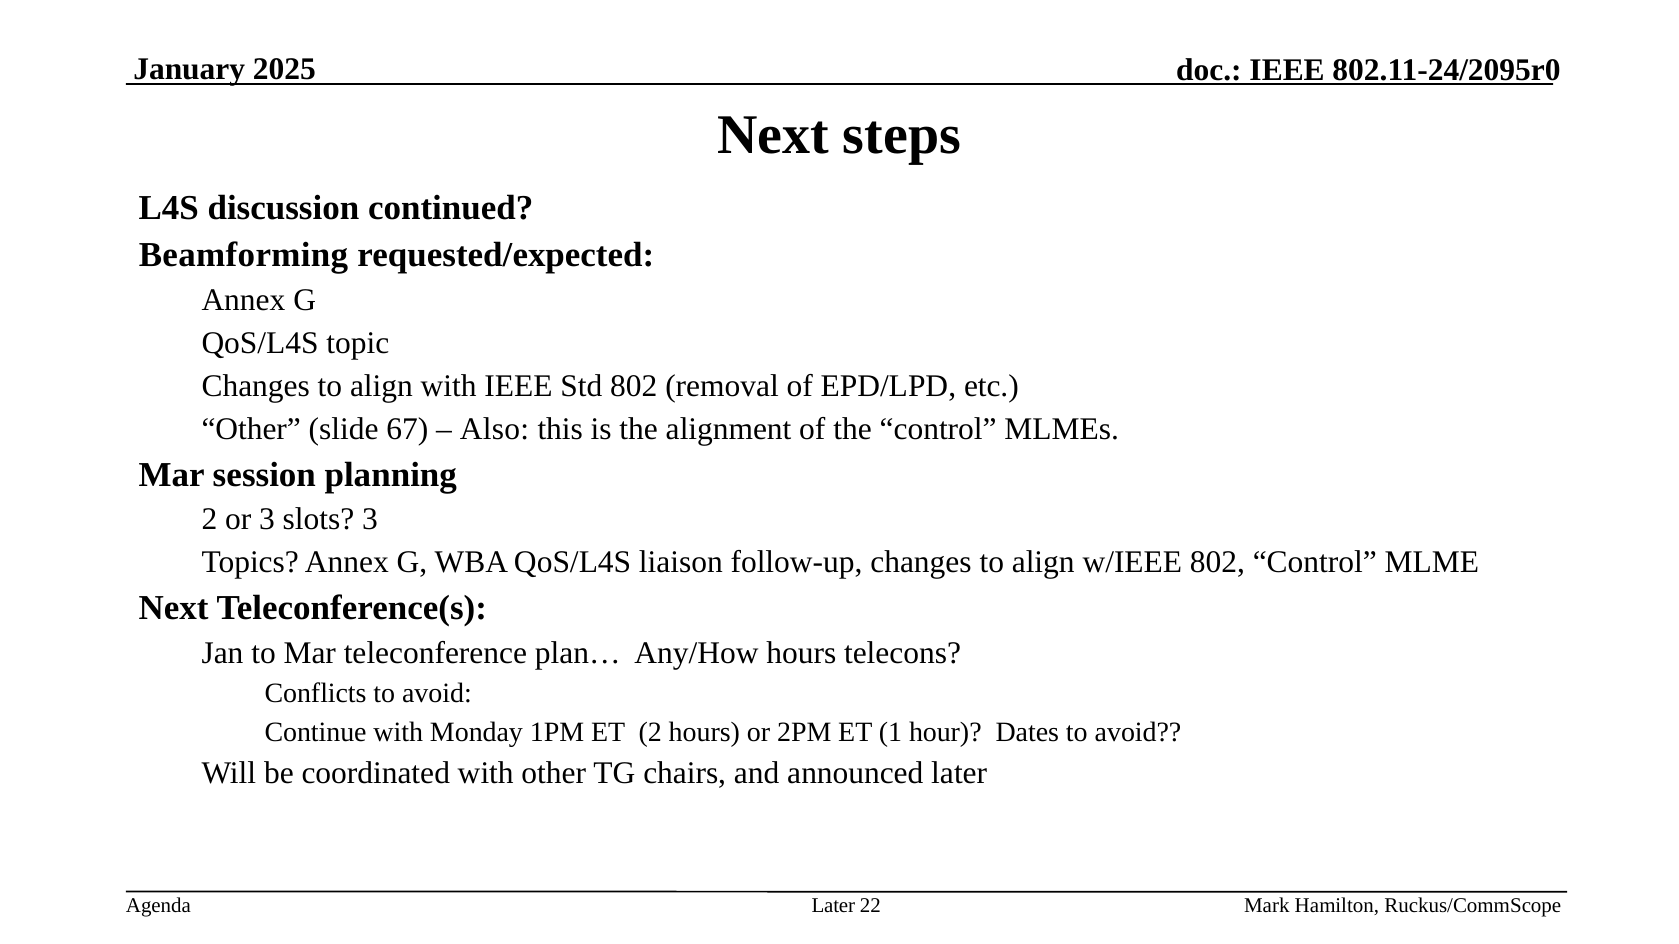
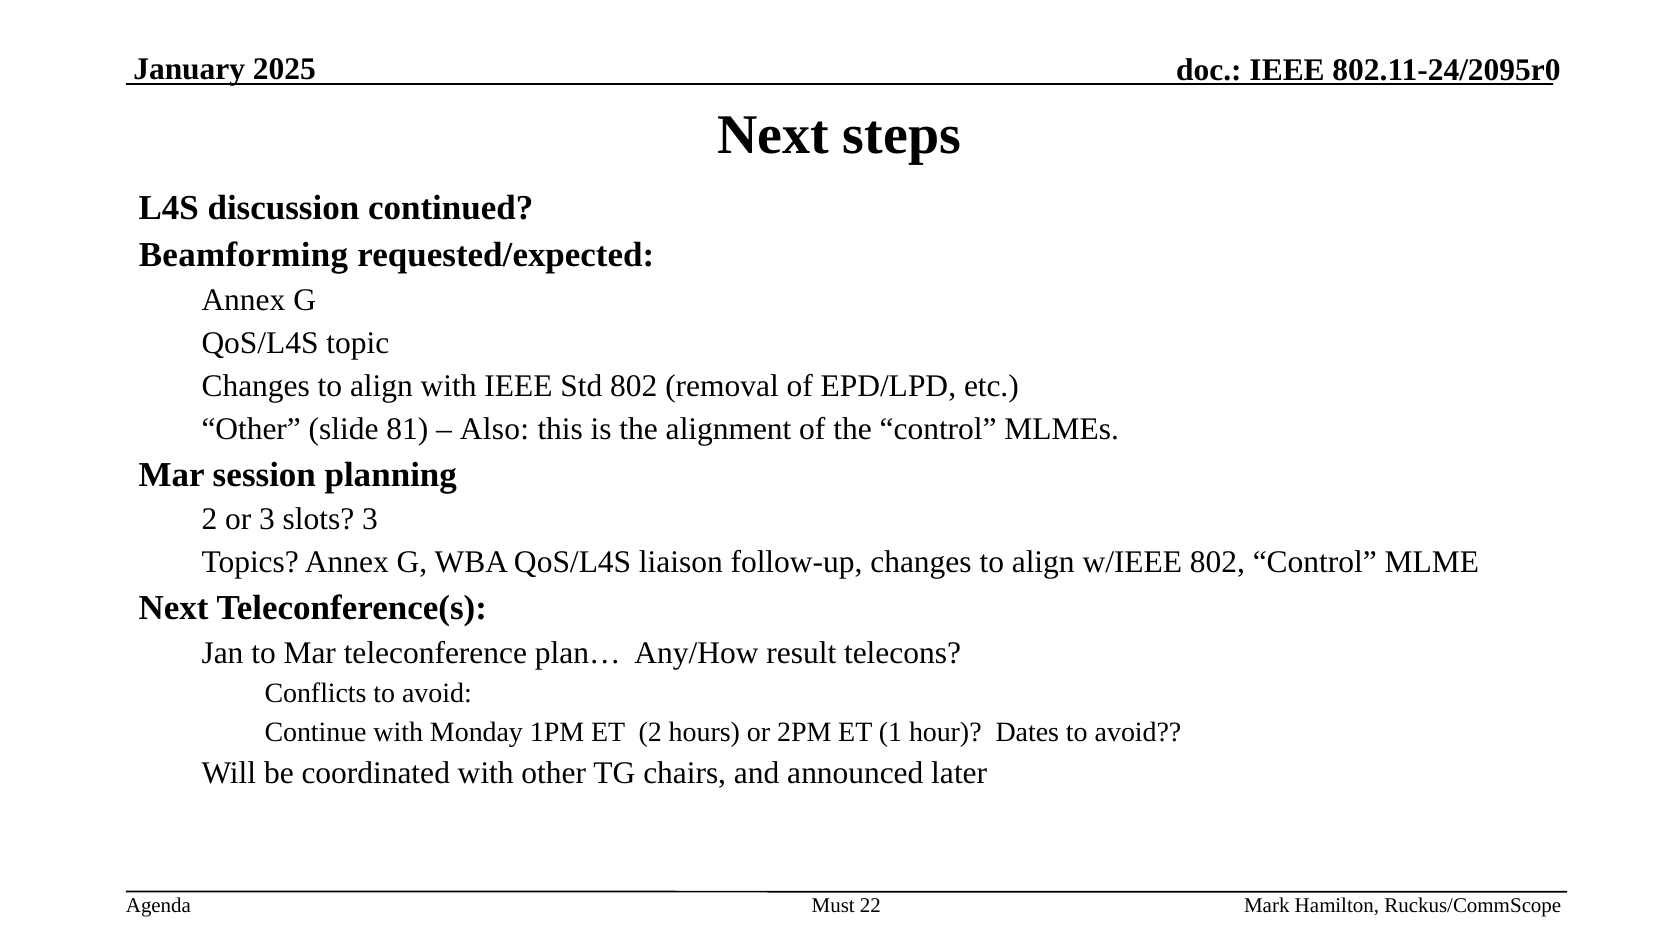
67: 67 -> 81 (407, 429)
Any/How hours: hours -> result (801, 653)
Later: Later -> Must (833, 906)
